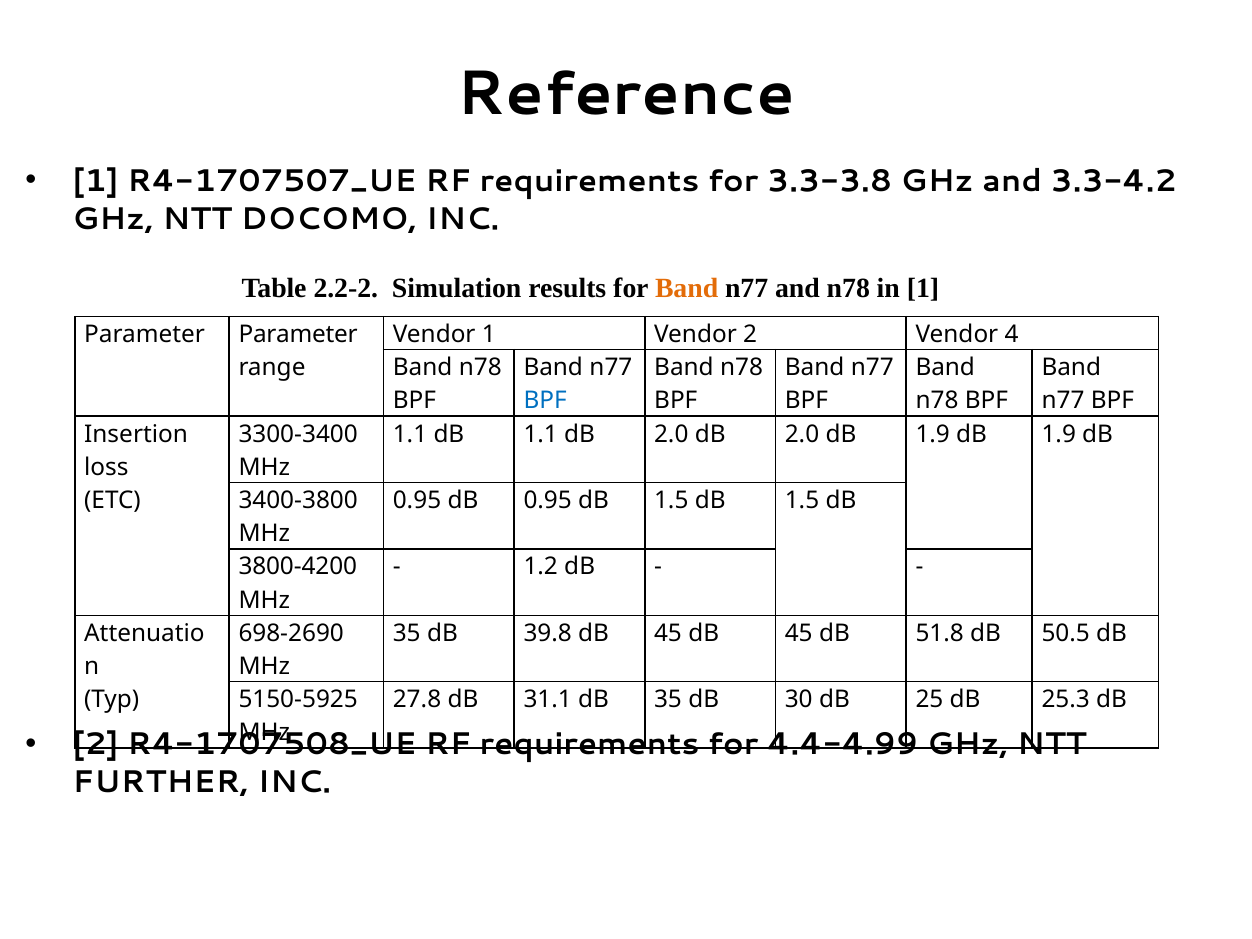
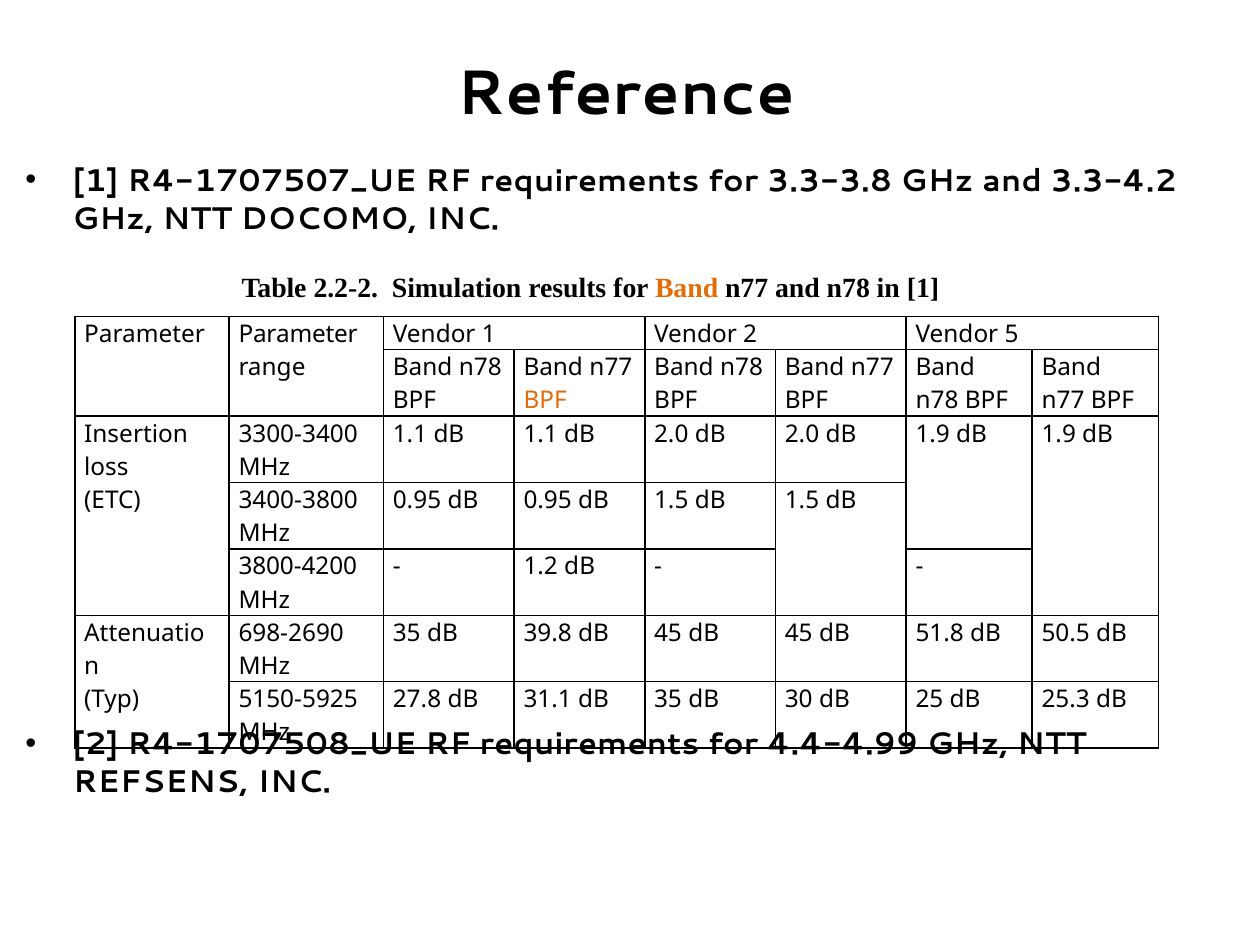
4: 4 -> 5 (1012, 335)
BPF colour: blue -> orange (545, 401)
FURTHER: FURTHER -> REFSENS (161, 782)
